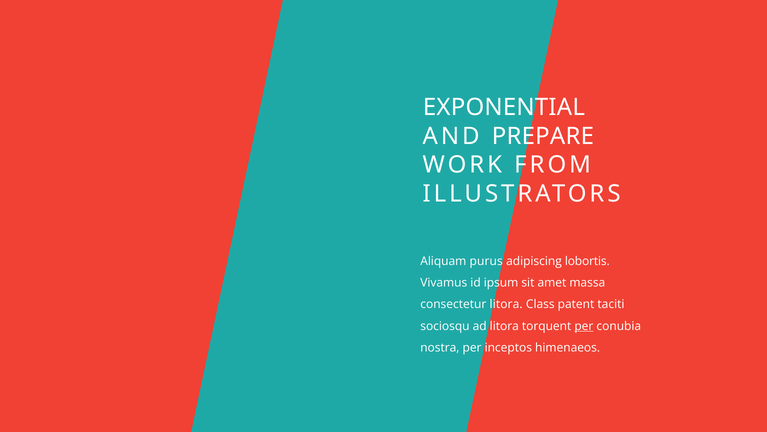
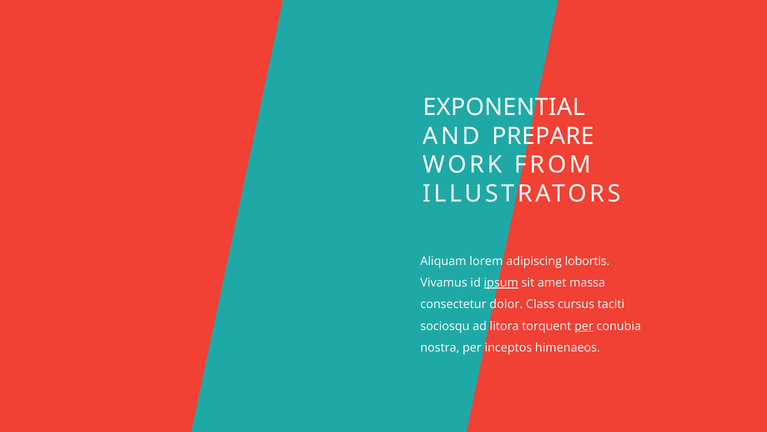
purus: purus -> lorem (486, 261)
ipsum underline: none -> present (501, 282)
consectetur litora: litora -> dolor (506, 304)
patent: patent -> cursus (576, 304)
